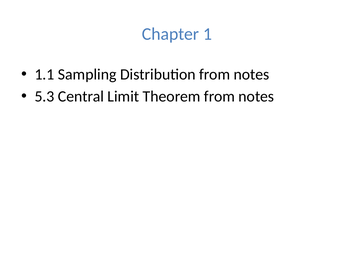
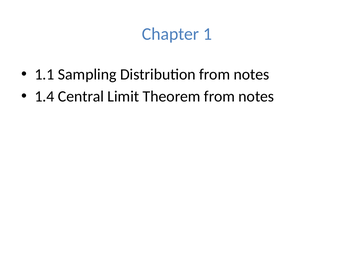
5.3: 5.3 -> 1.4 (44, 96)
